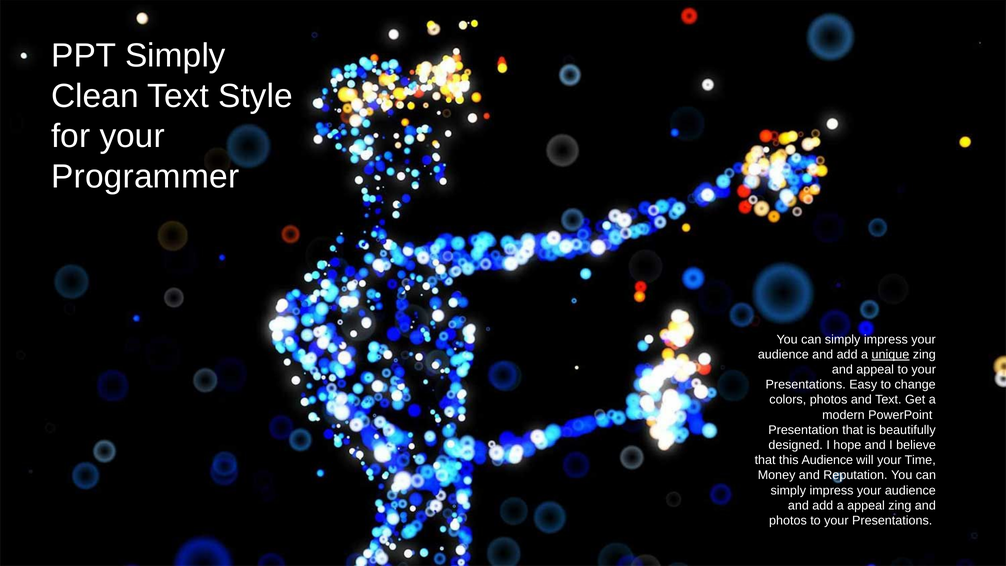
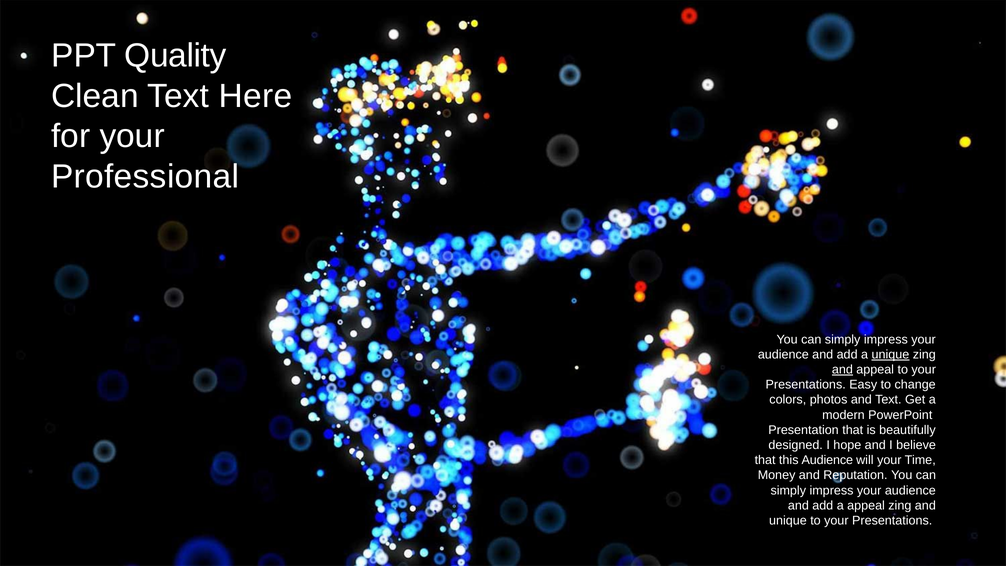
PPT Simply: Simply -> Quality (176, 56)
Style: Style -> Here (255, 96)
Programmer: Programmer -> Professional (145, 177)
and underline: none -> present (842, 370)
photos: photos -> unique (788, 520)
